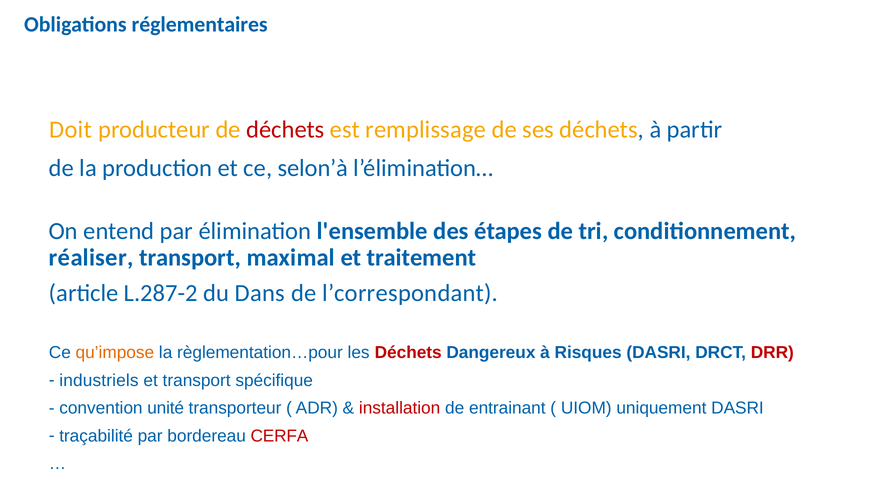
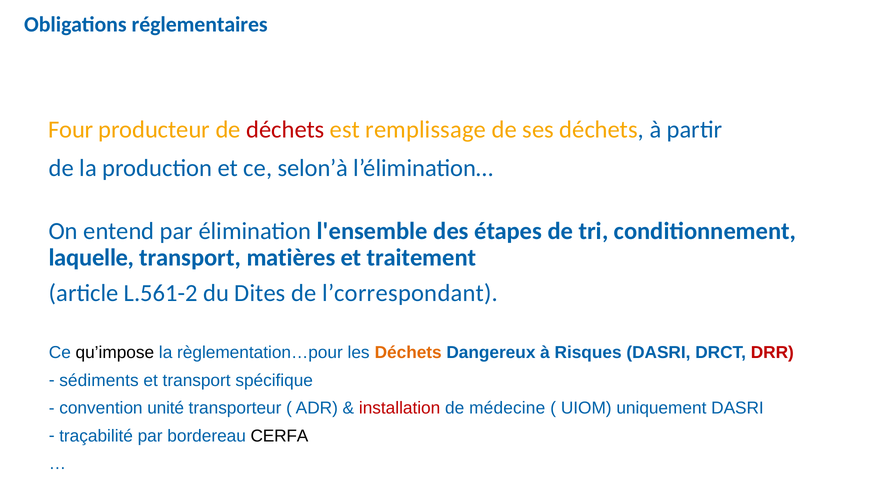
Doit: Doit -> Four (71, 129)
réaliser: réaliser -> laquelle (91, 258)
maximal: maximal -> matières (291, 258)
L.287-2: L.287-2 -> L.561-2 (161, 293)
Dans: Dans -> Dites (260, 293)
qu’impose colour: orange -> black (115, 353)
Déchets colour: red -> orange (408, 353)
industriels: industriels -> sédiments (99, 380)
entrainant: entrainant -> médecine (507, 408)
CERFA colour: red -> black (279, 436)
